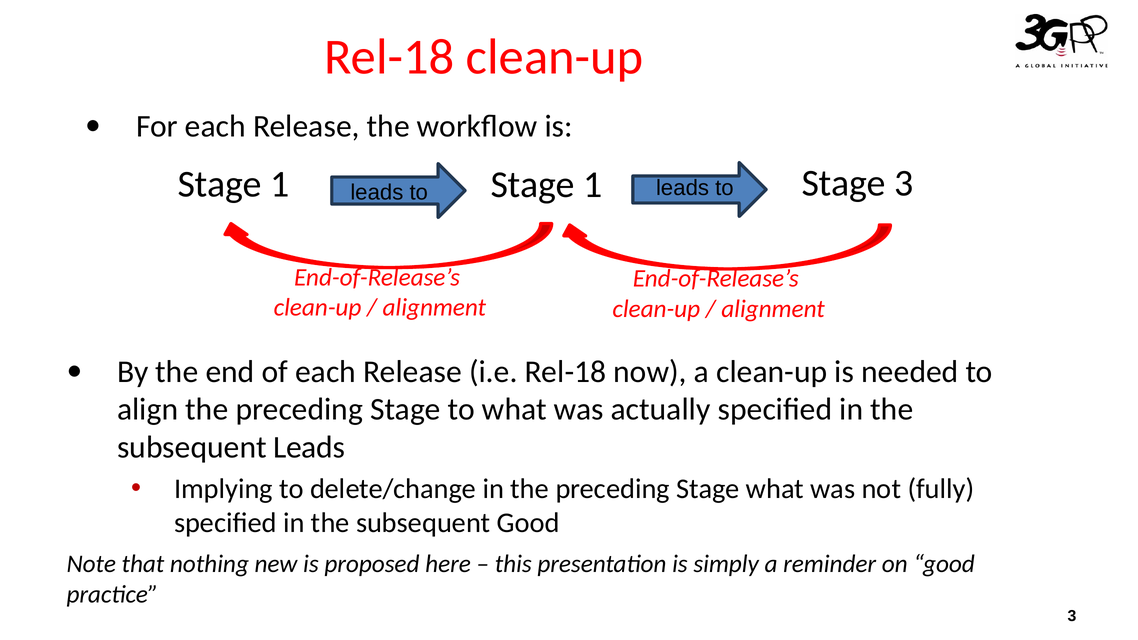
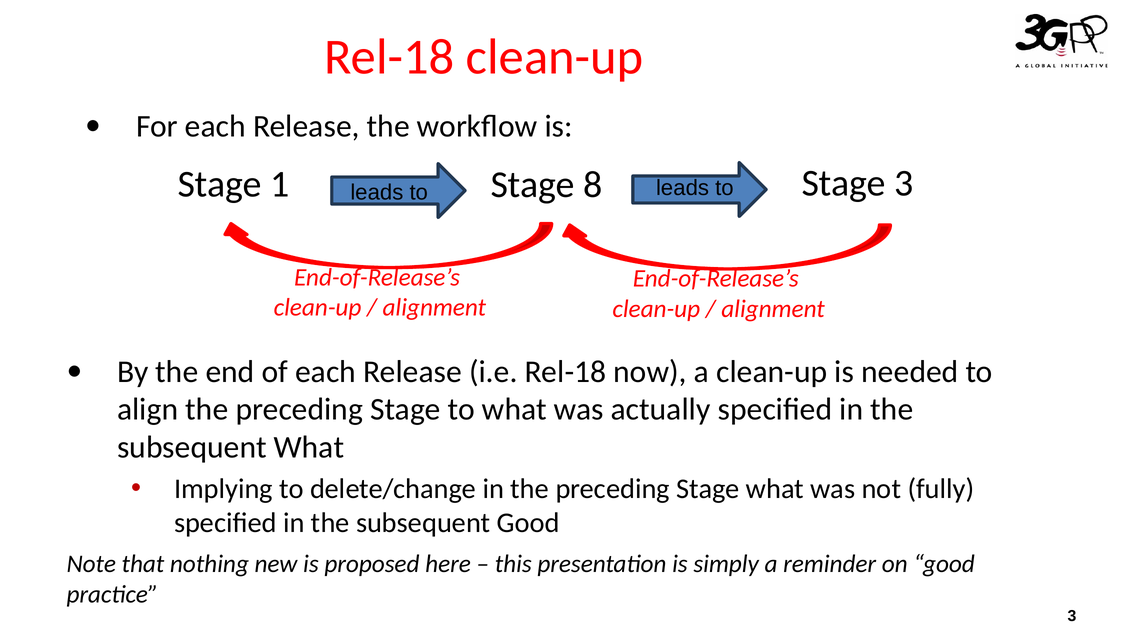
1 Stage 1: 1 -> 8 (593, 185)
subsequent Leads: Leads -> What (309, 448)
